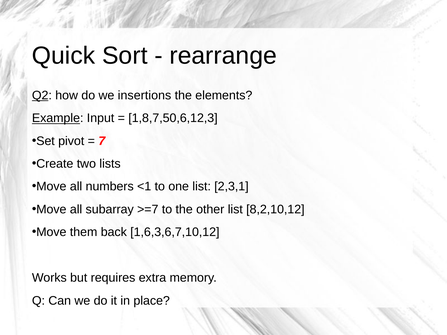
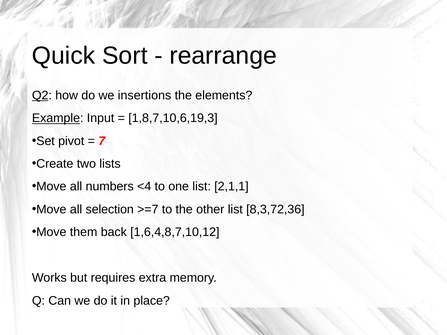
1,8,7,50,6,12,3: 1,8,7,50,6,12,3 -> 1,8,7,10,6,19,3 (173, 118)
<1: <1 -> <4 (144, 187)
2,3,1: 2,3,1 -> 2,1,1 (231, 187)
subarray: subarray -> selection (110, 209)
8,2,10,12: 8,2,10,12 -> 8,3,72,36 (275, 209)
1,6,3,6,7,10,12: 1,6,3,6,7,10,12 -> 1,6,4,8,7,10,12 (175, 232)
